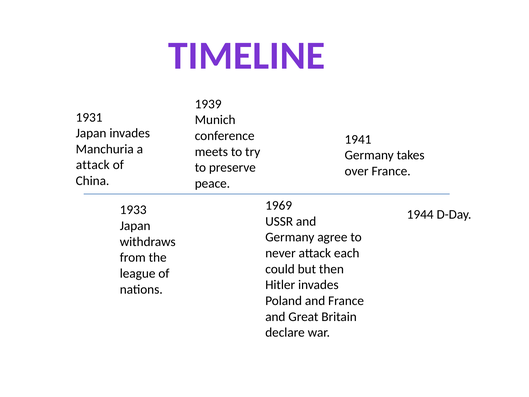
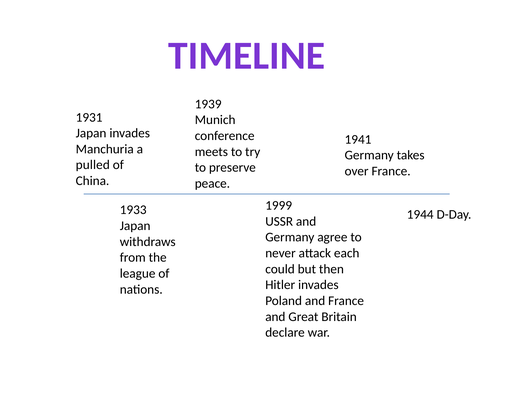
attack: attack -> pulled (93, 165)
1969: 1969 -> 1999 (279, 205)
